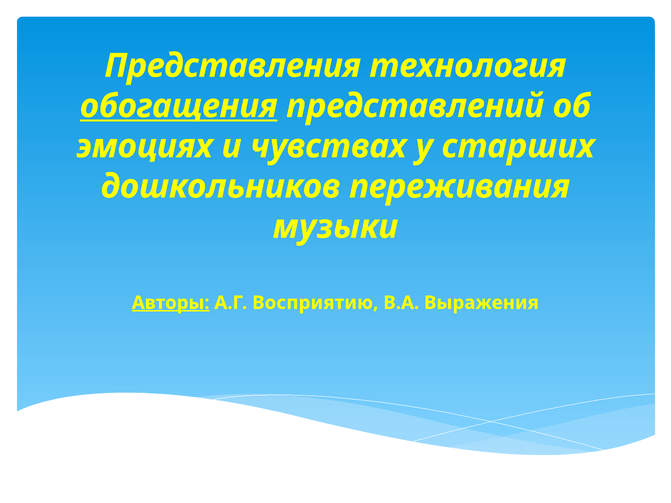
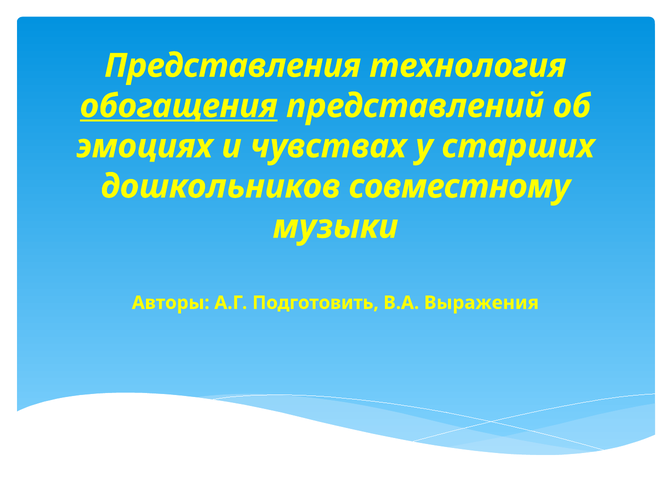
переживания: переживания -> совместному (460, 187)
Авторы underline: present -> none (171, 303)
Восприятию: Восприятию -> Подготовить (315, 303)
